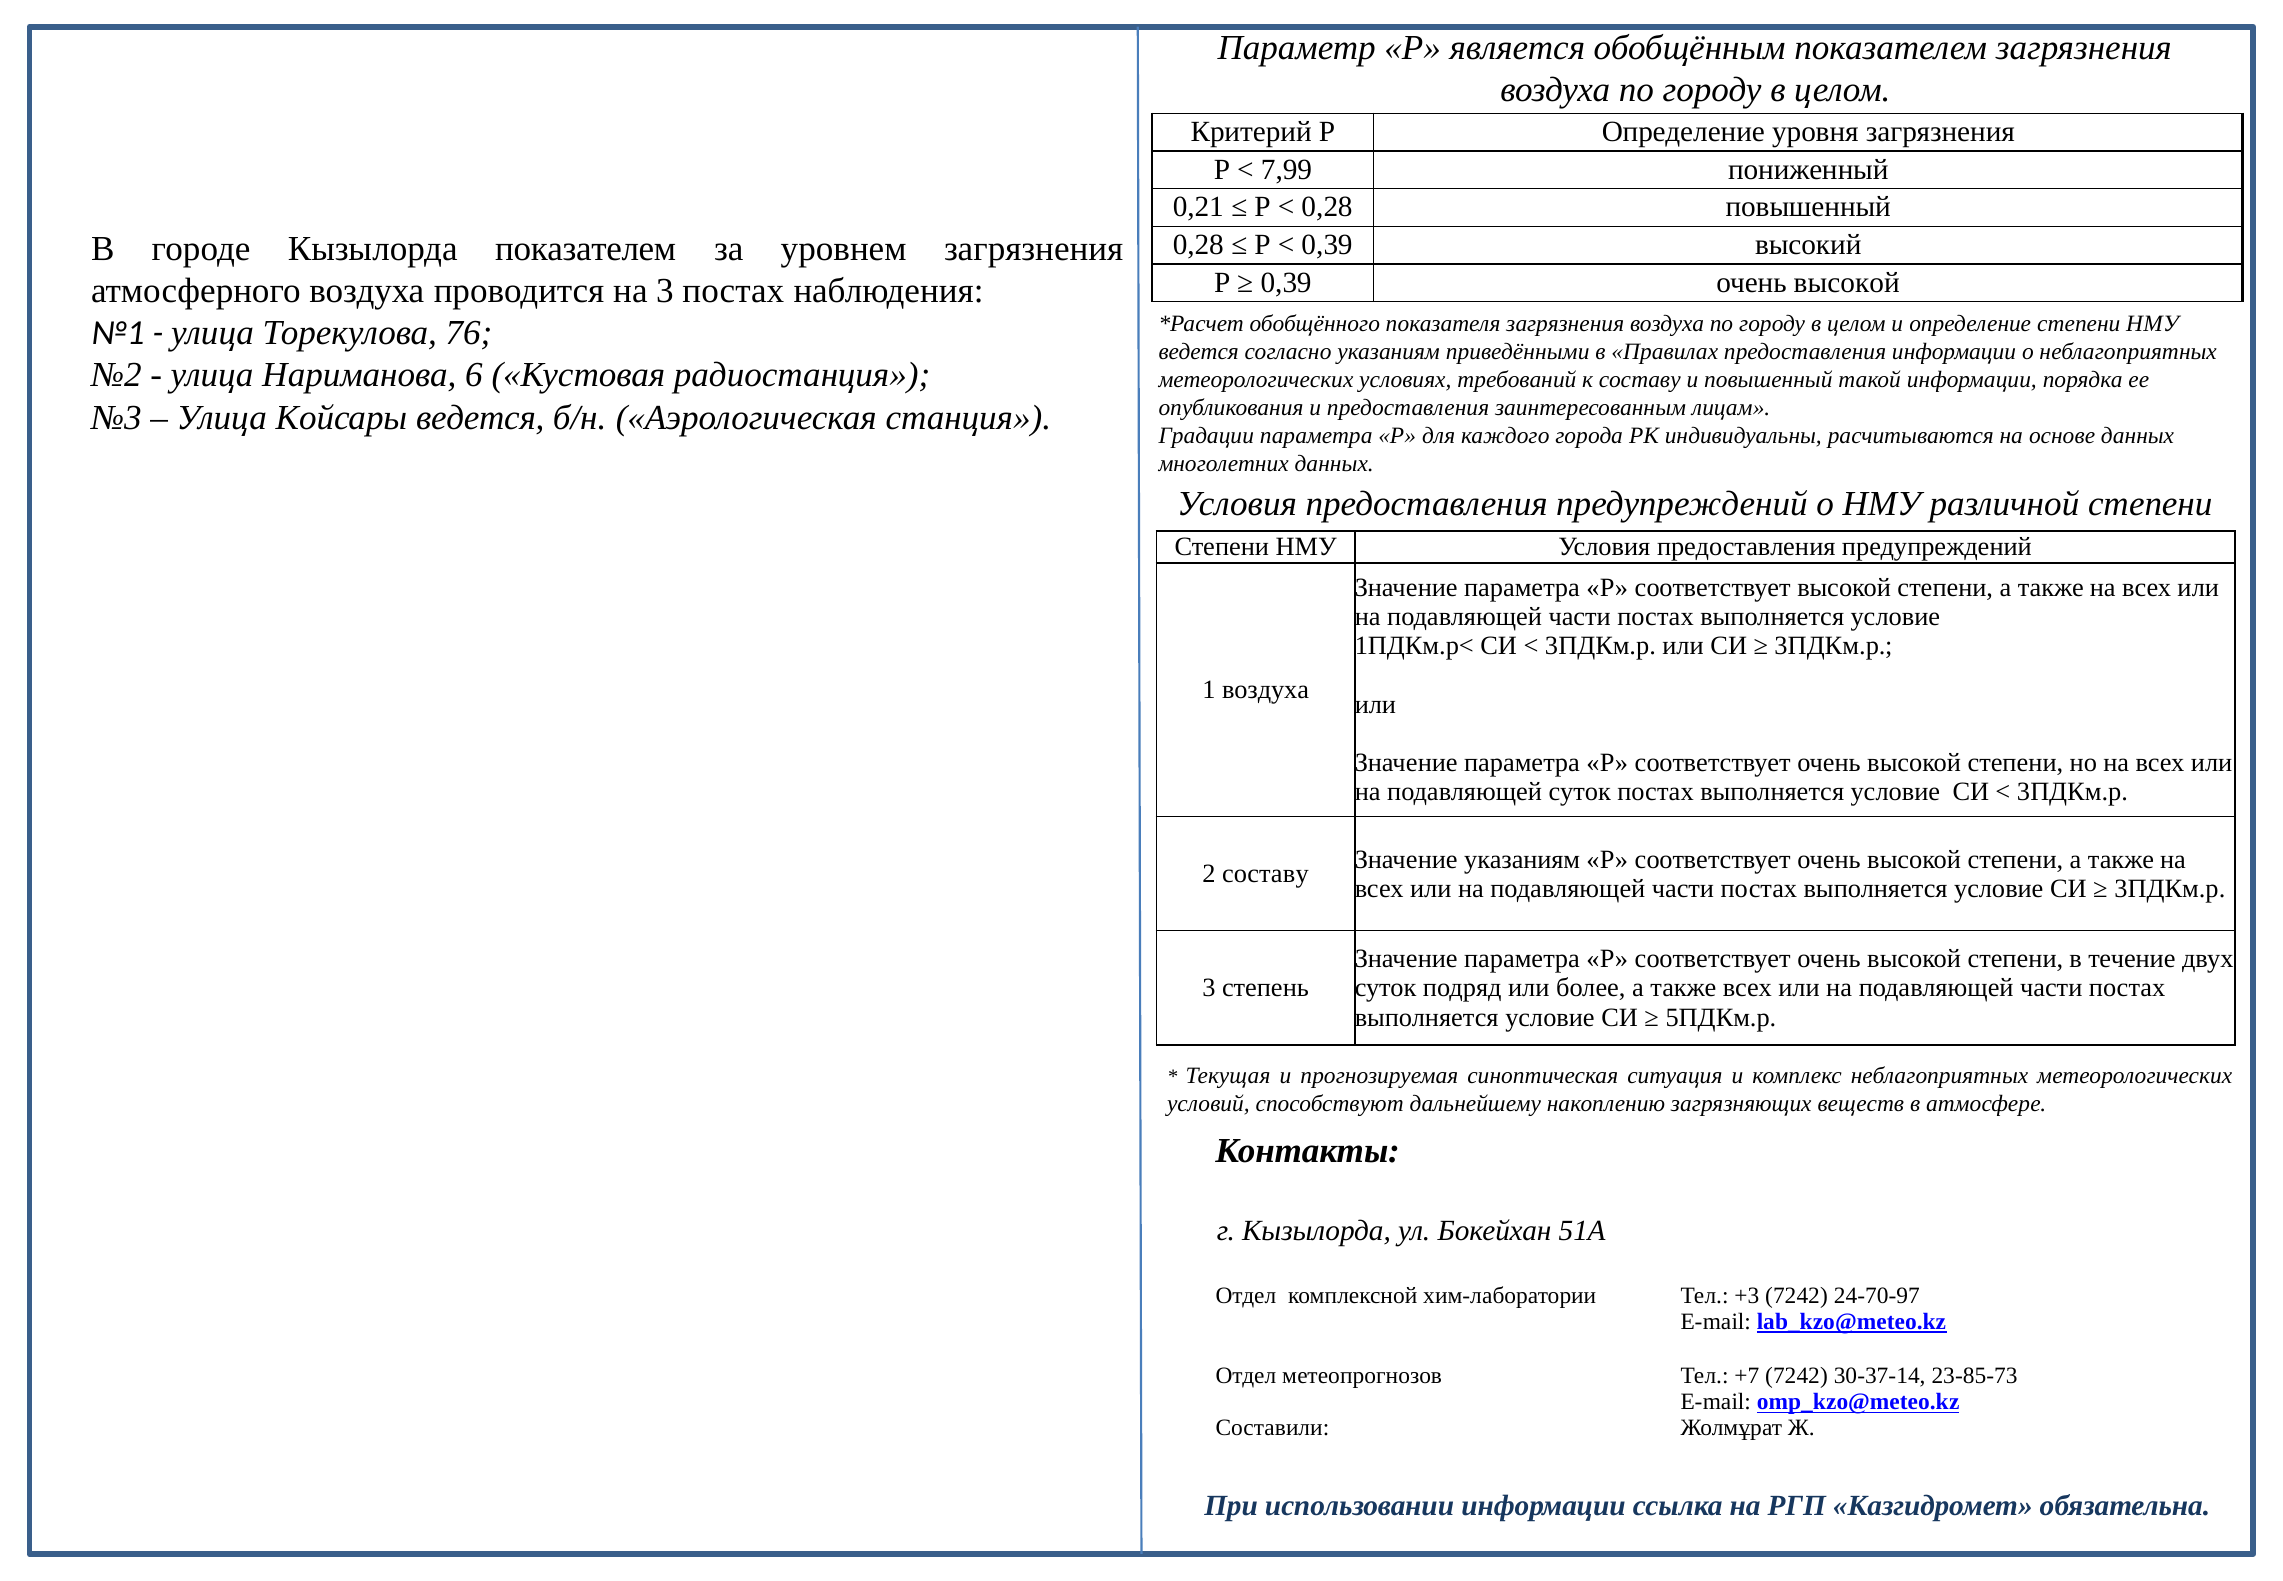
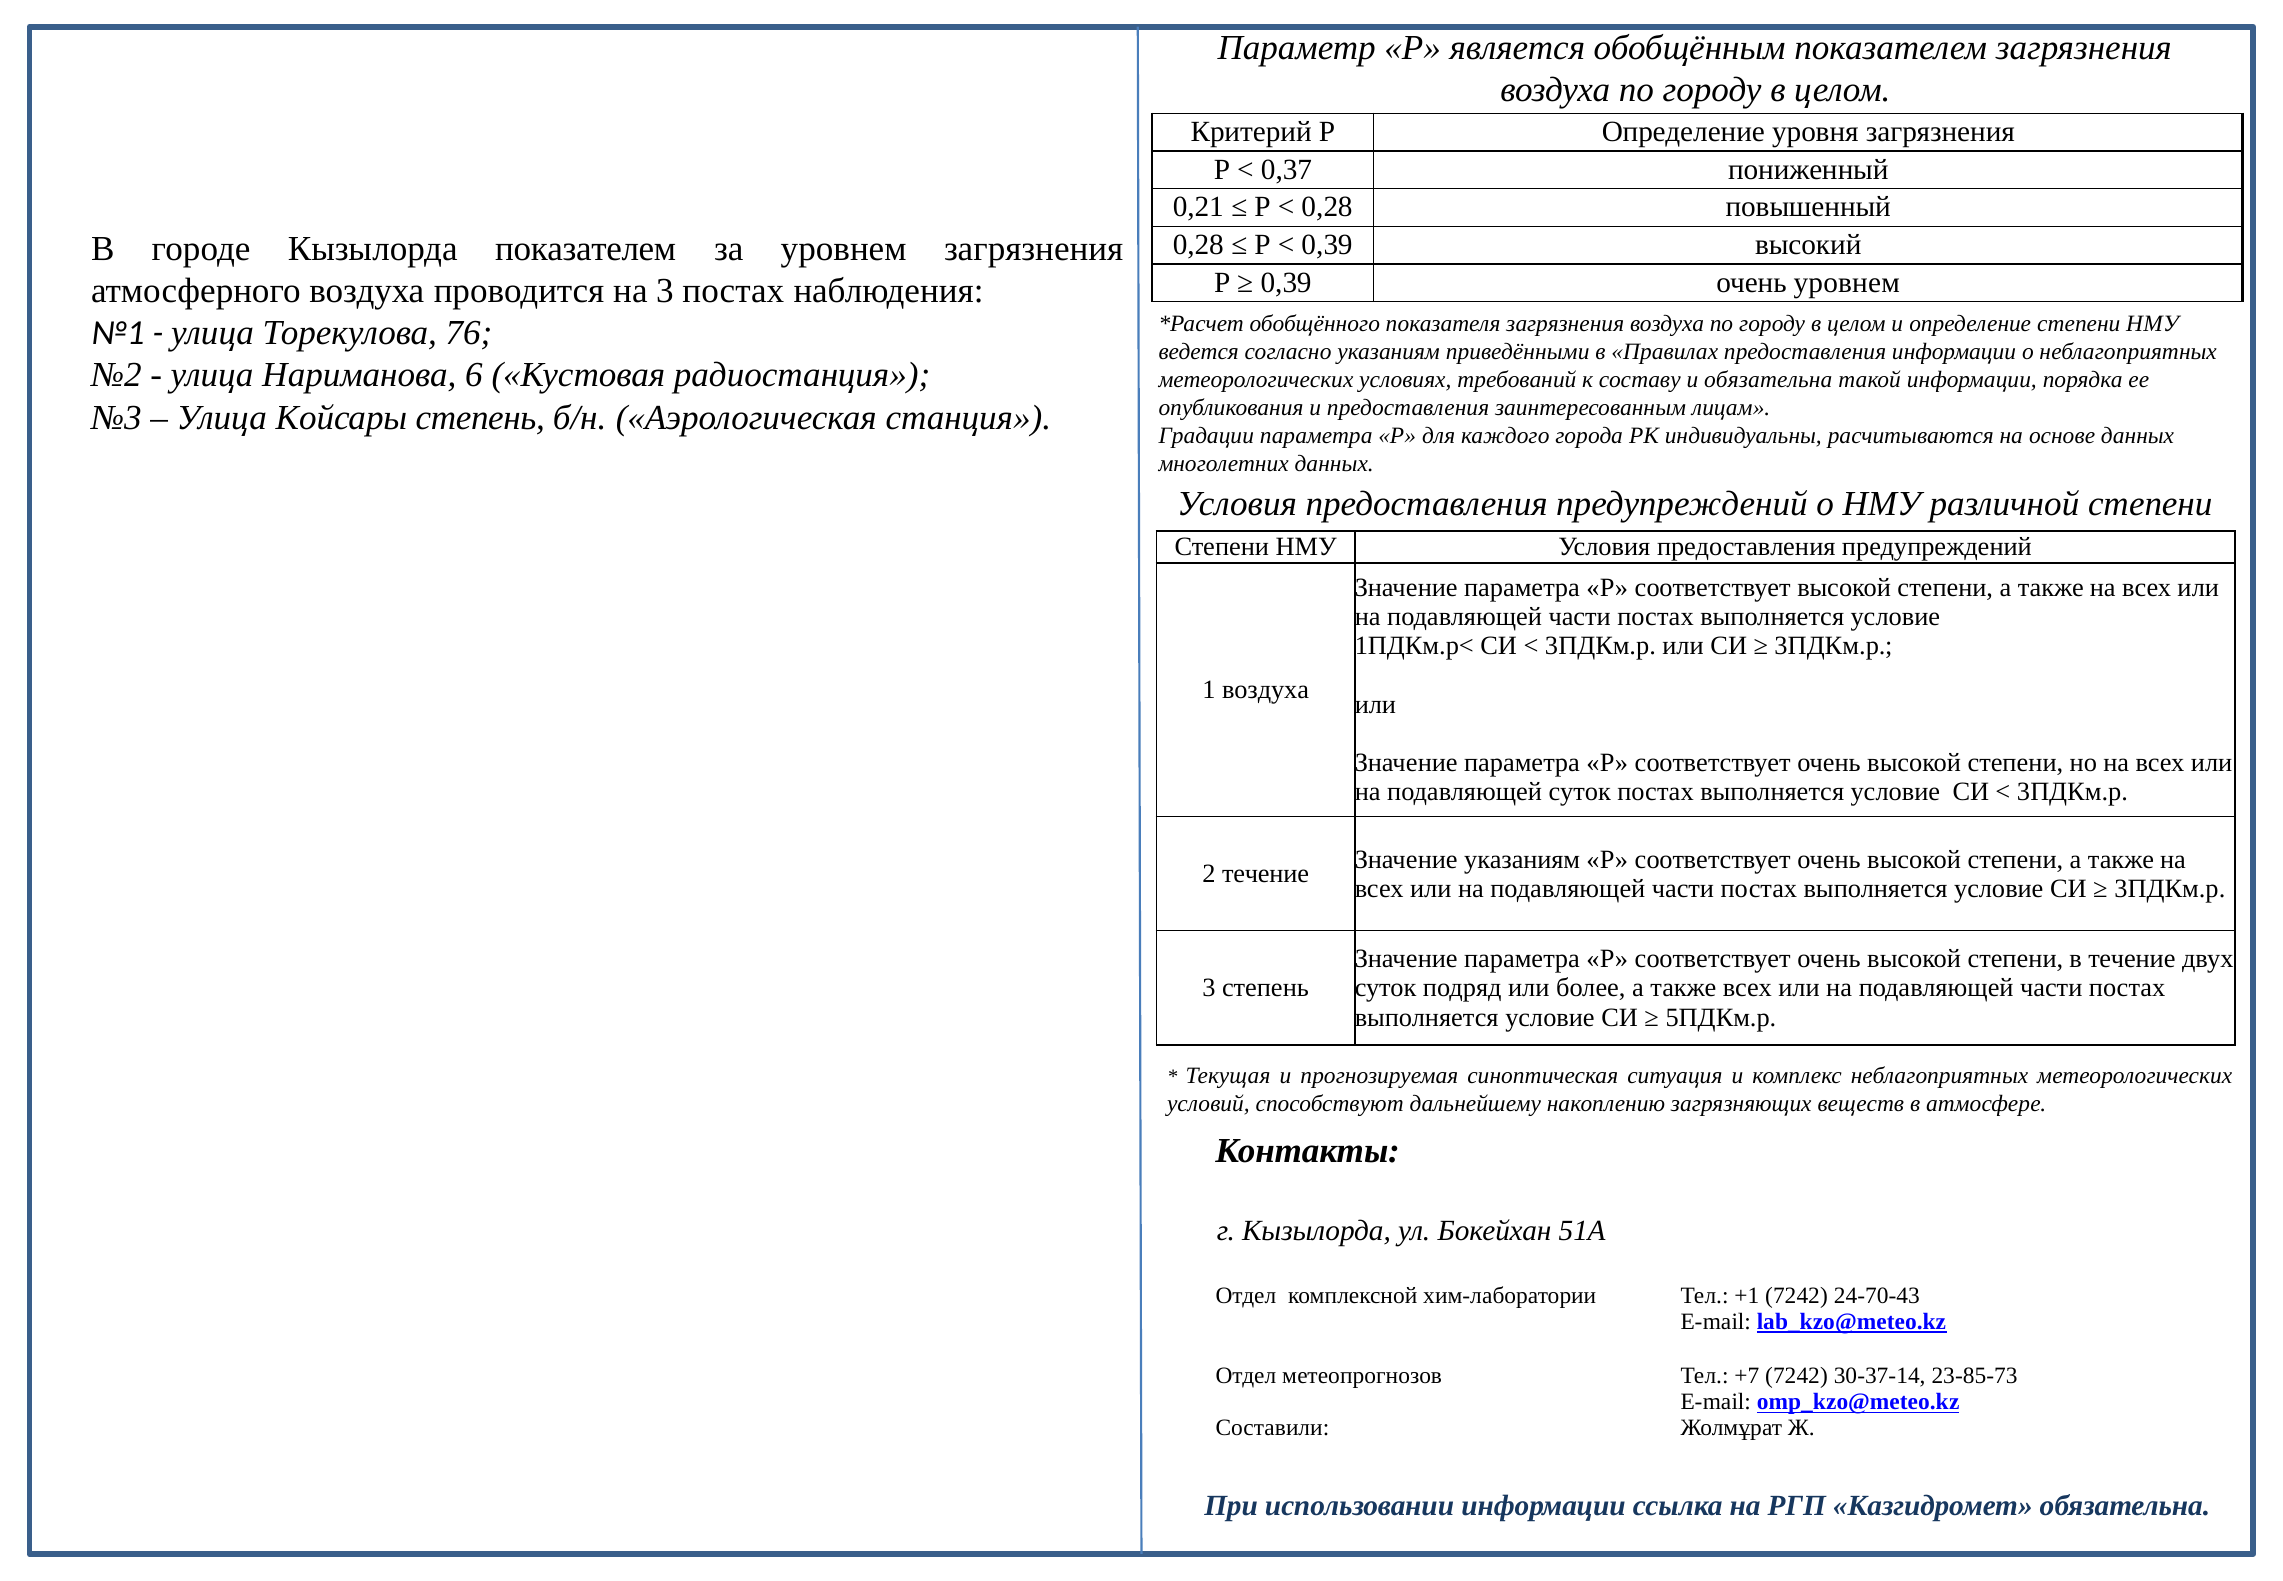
7,99: 7,99 -> 0,37 (1286, 170)
0,39 очень высокой: высокой -> уровнем (1847, 283)
и повышенный: повышенный -> обязательна (1768, 380)
Койсары ведется: ведется -> степень (480, 417)
2 составу: составу -> течение (1266, 874)
+3: +3 -> +1 (1747, 1295)
24-70-97: 24-70-97 -> 24-70-43 (1877, 1295)
